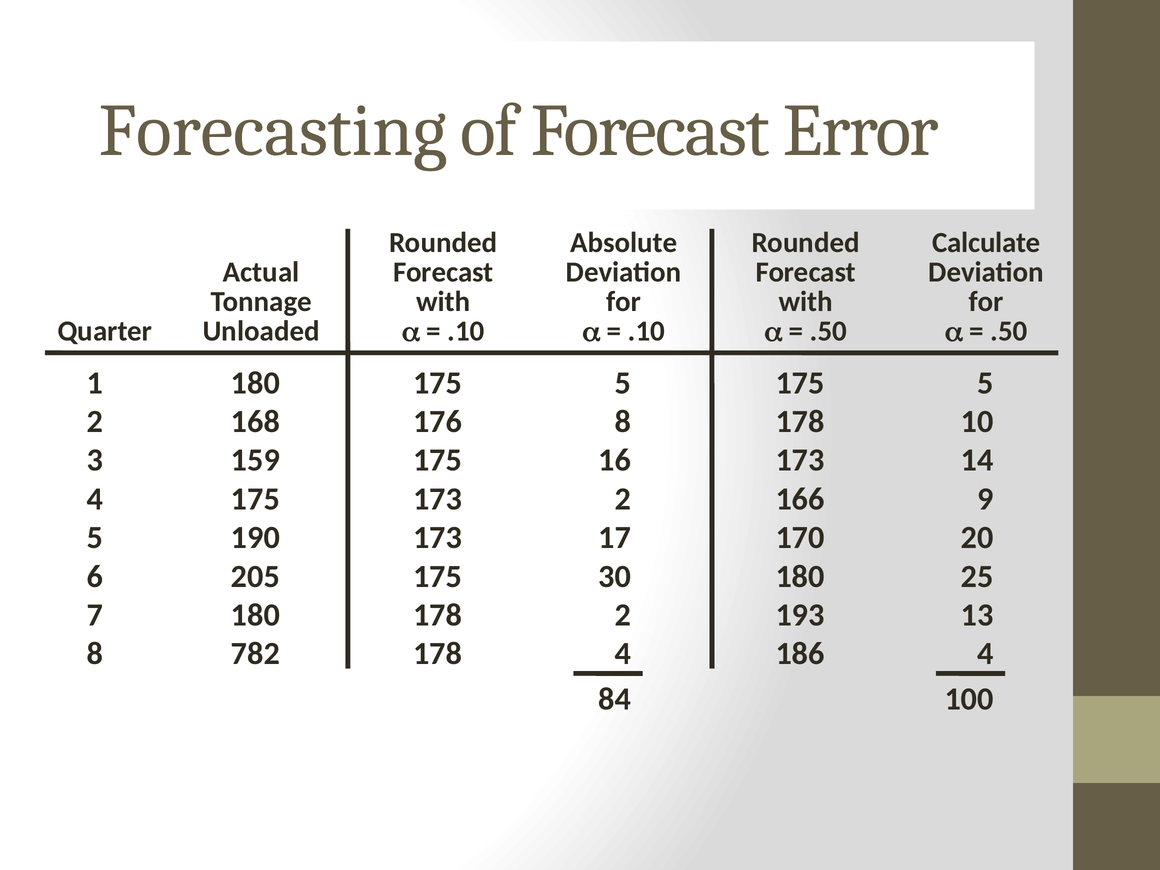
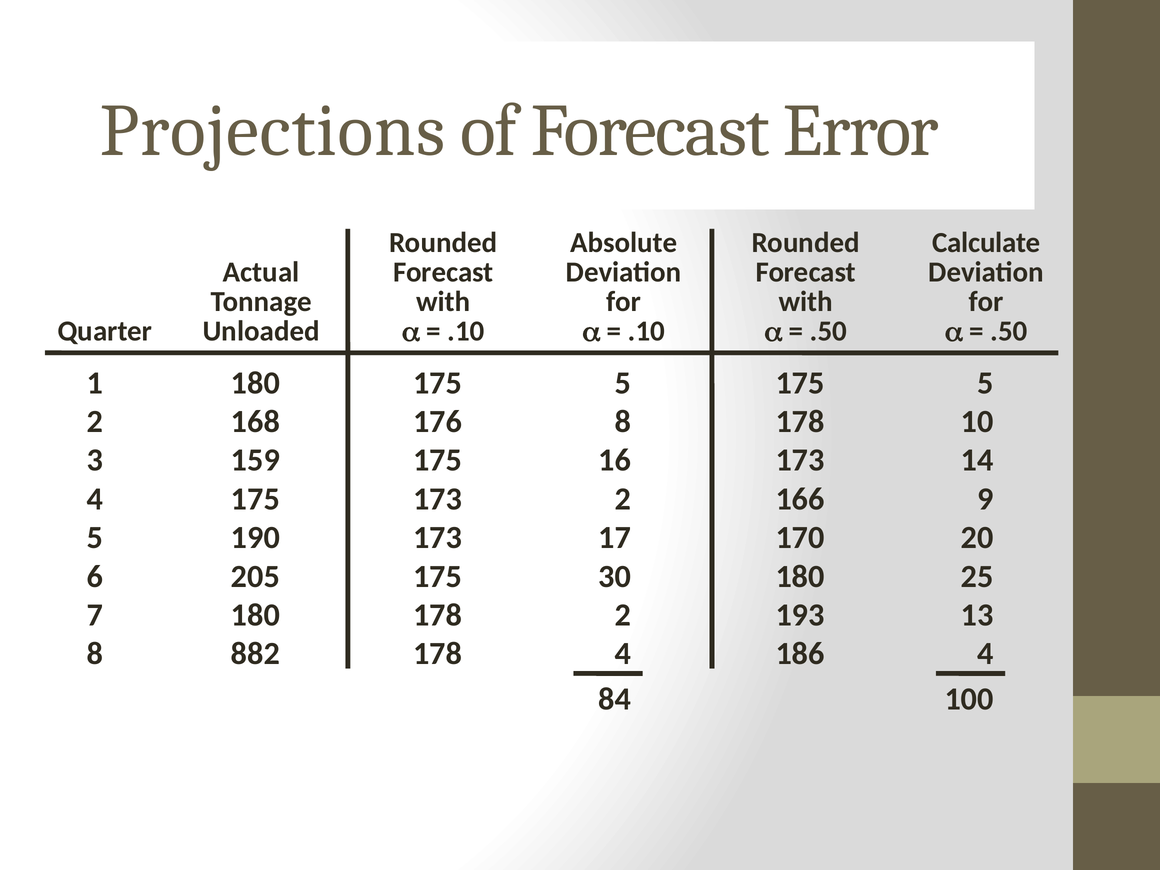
Forecasting: Forecasting -> Projections (273, 131)
782: 782 -> 882 (255, 654)
